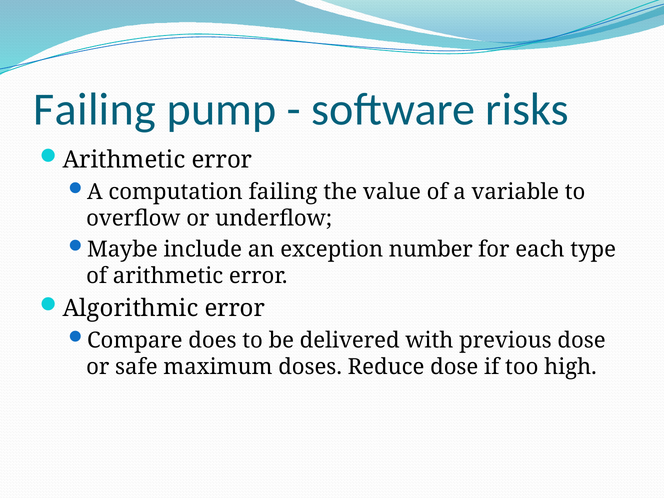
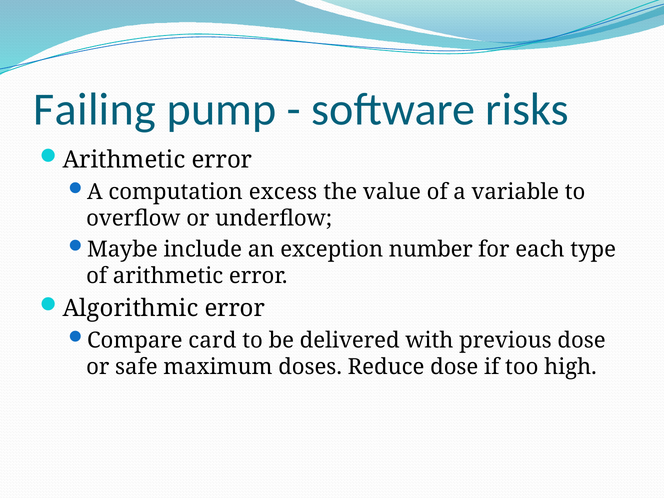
computation failing: failing -> excess (283, 192)
does: does -> card (212, 340)
